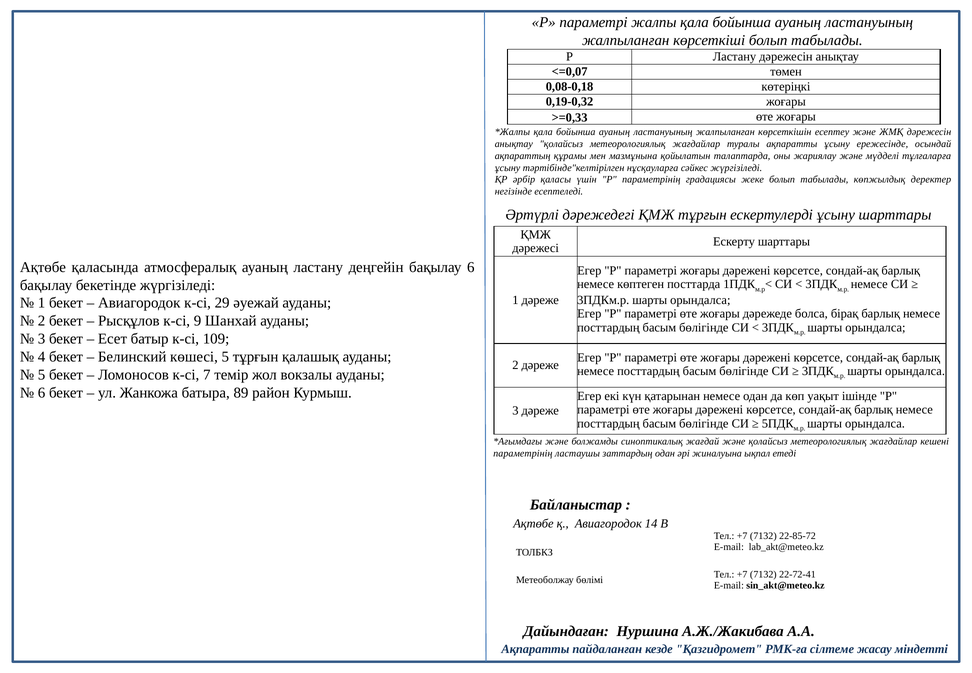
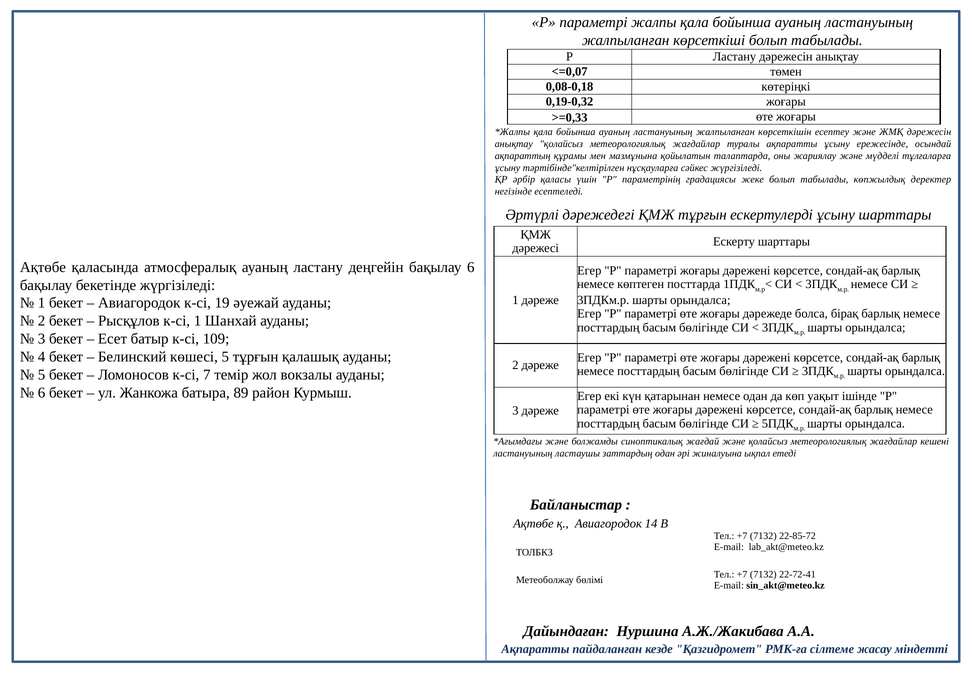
29: 29 -> 19 (222, 303)
к-сі 9: 9 -> 1 (198, 321)
параметрінің: параметрінің -> ластануының (523, 453)
